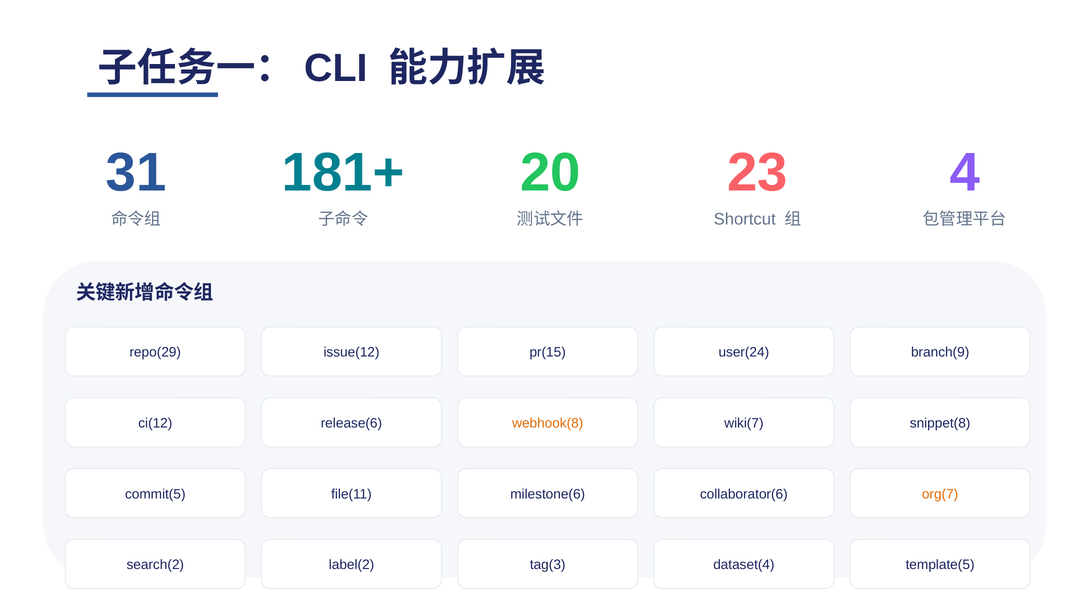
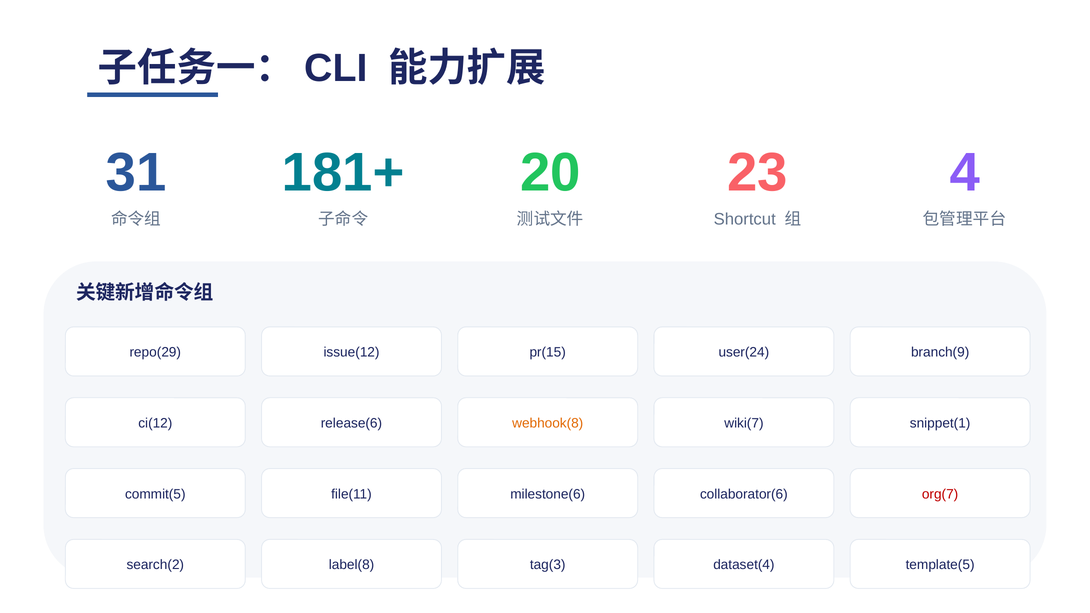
snippet(8: snippet(8 -> snippet(1 (940, 423)
org(7 colour: orange -> red (940, 494)
label(2: label(2 -> label(8 (352, 565)
